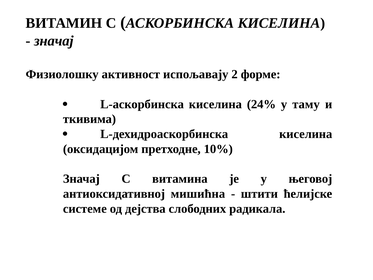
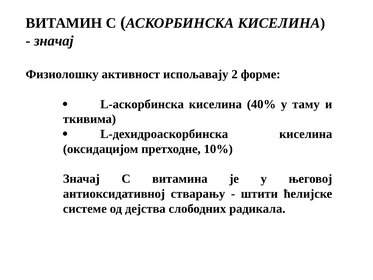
24%: 24% -> 40% (261, 104)
мишићна: мишићна -> стварању (198, 194)
